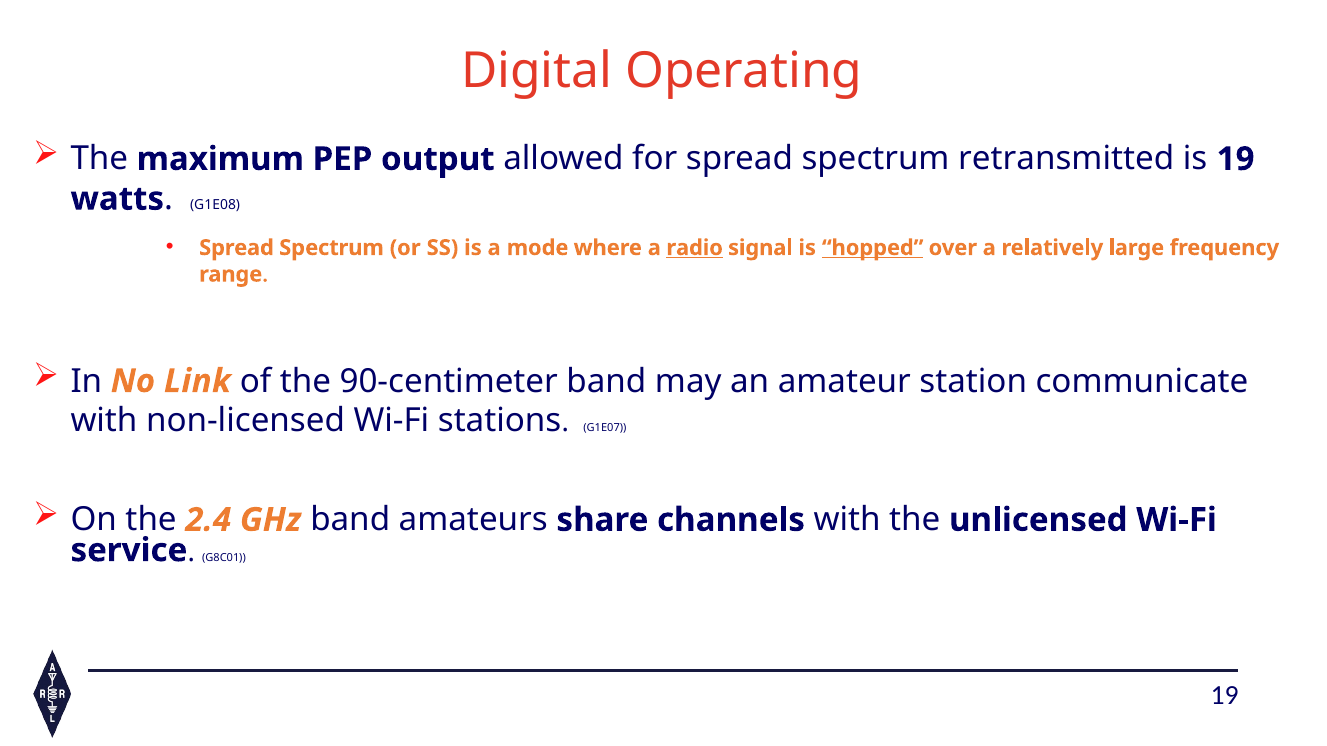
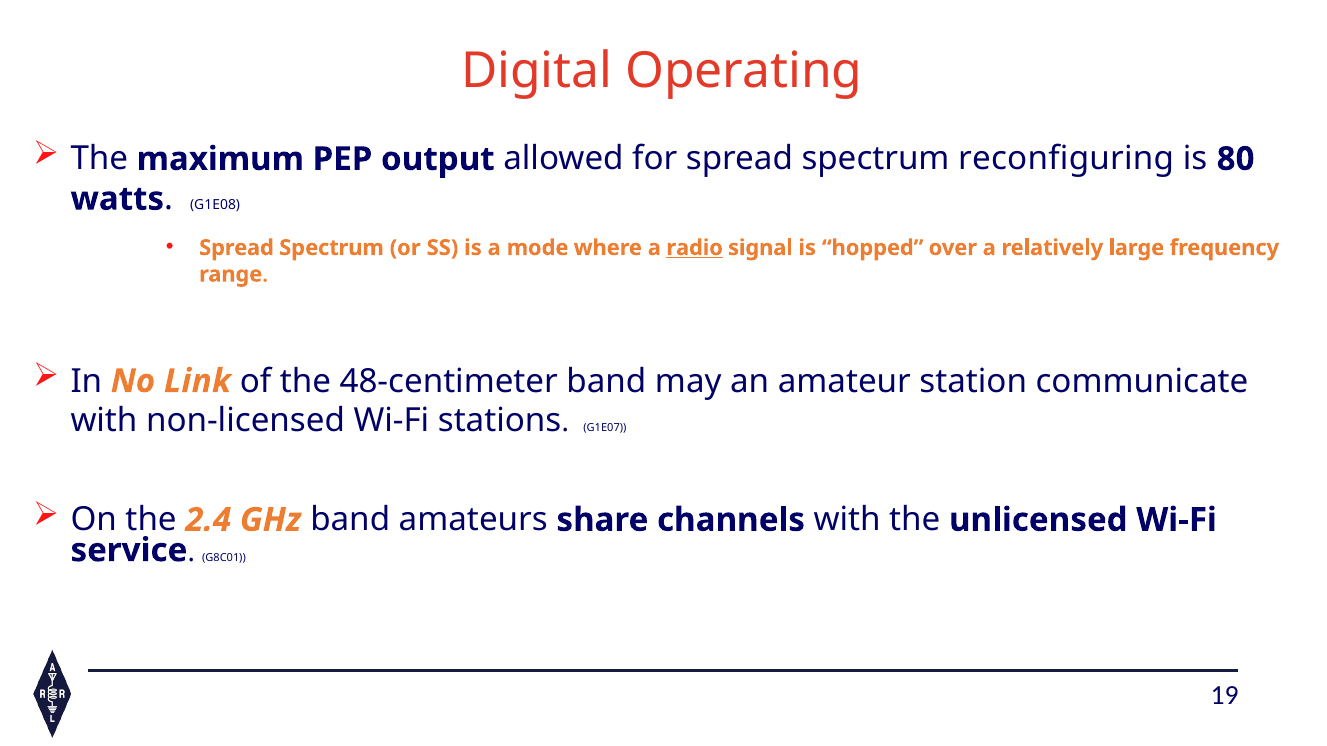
retransmitted: retransmitted -> reconfiguring (1066, 159)
is 19: 19 -> 80 (1236, 159)
hopped underline: present -> none (873, 248)
90-centimeter: 90-centimeter -> 48-centimeter (449, 381)
